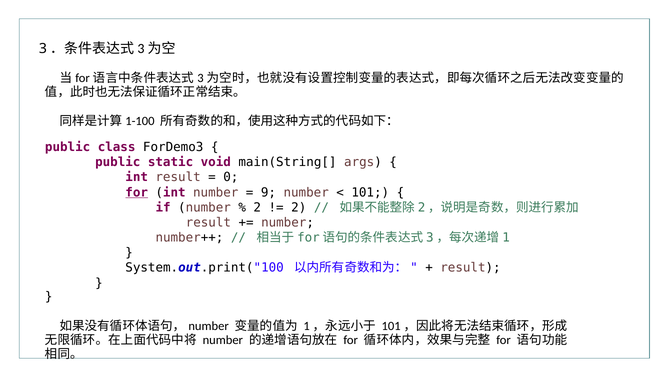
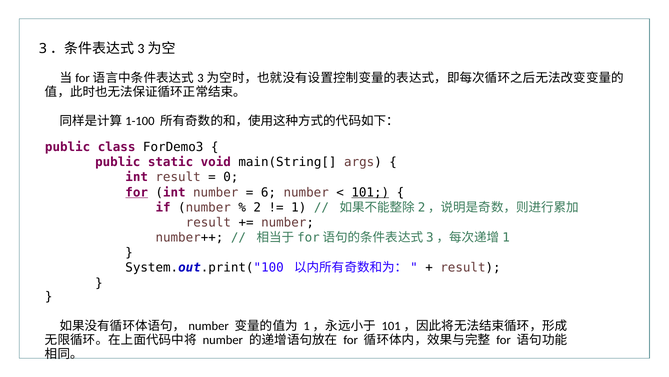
9: 9 -> 6 (268, 192)
101 underline: none -> present (370, 192)
2: 2 -> 1 (299, 207)
